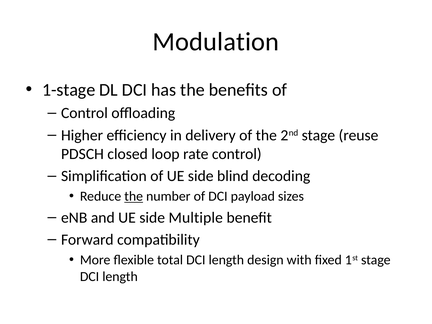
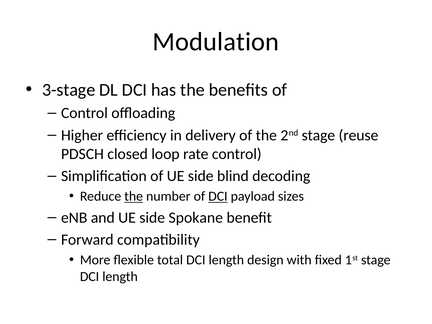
1-stage: 1-stage -> 3-stage (69, 90)
DCI underline: none -> present (218, 196)
Multiple: Multiple -> Spokane (196, 218)
